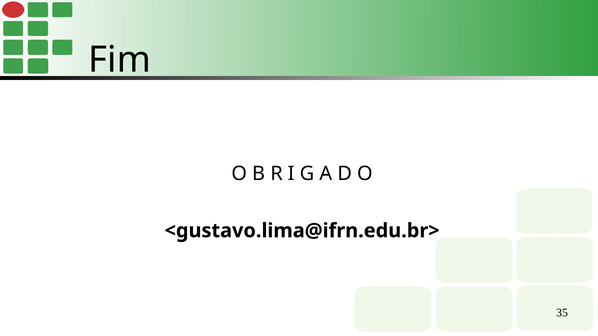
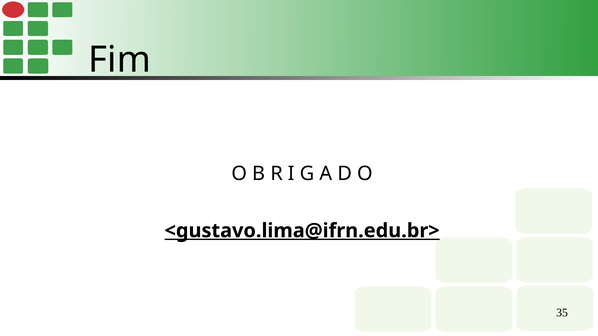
<gustavo.lima@ifrn.edu.br> underline: none -> present (302, 231)
